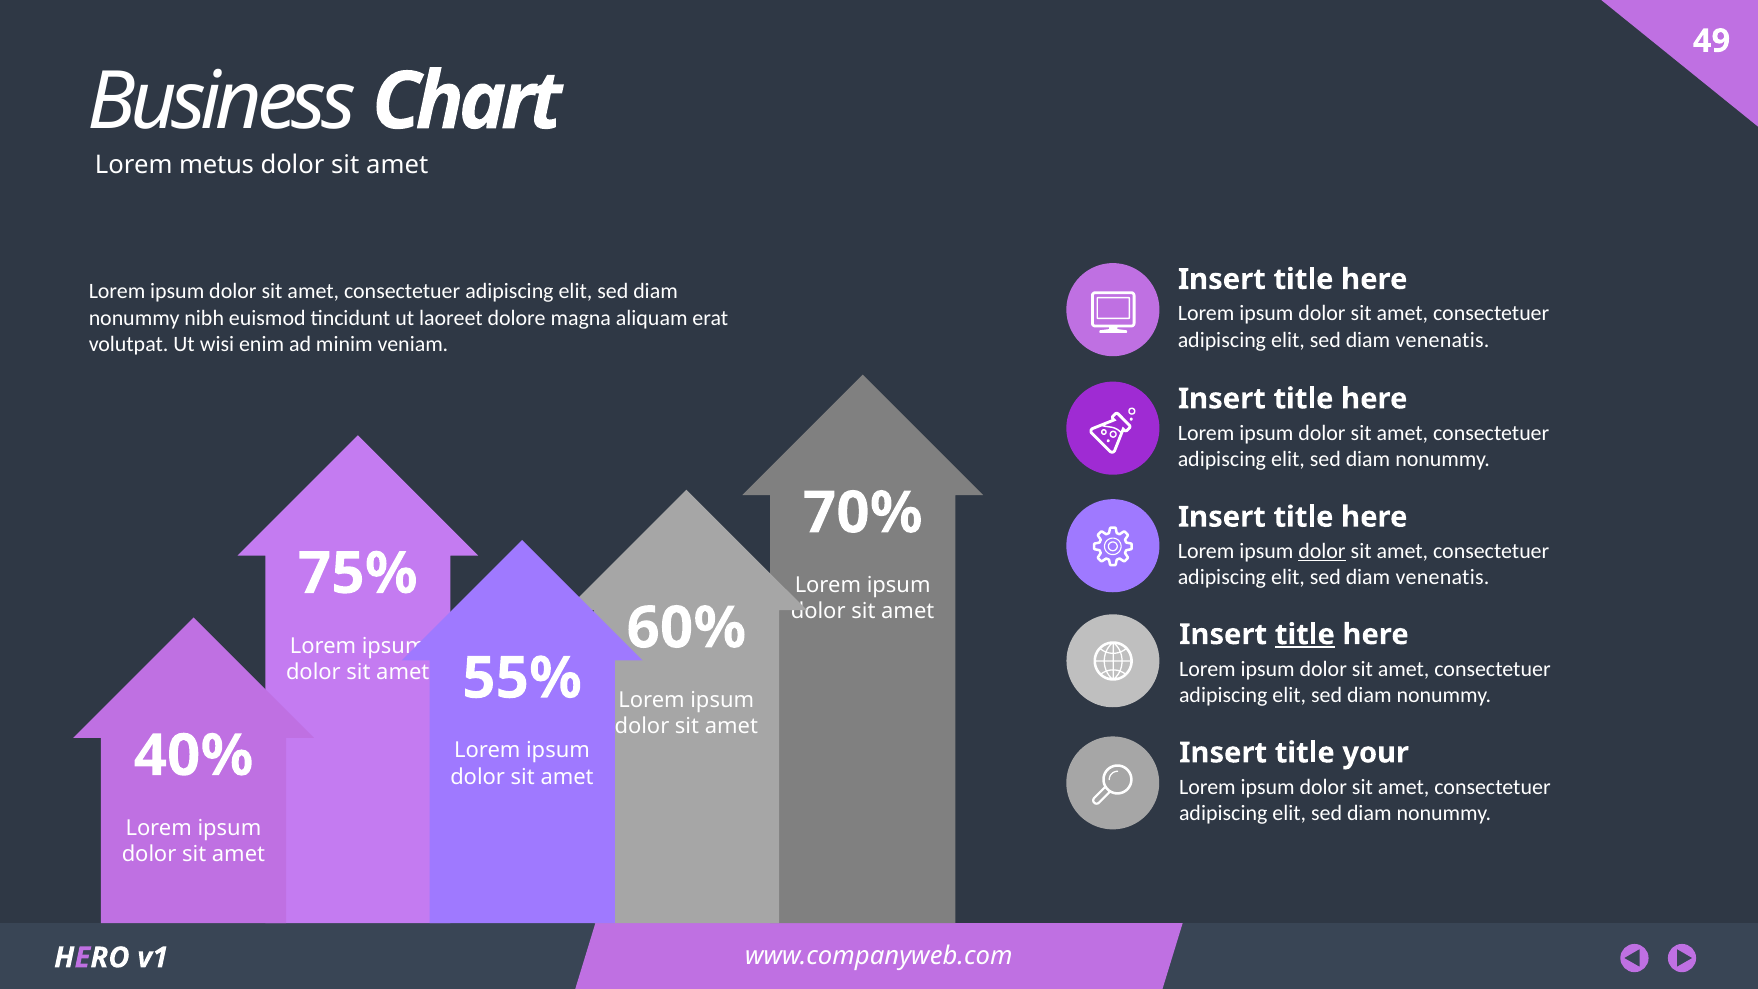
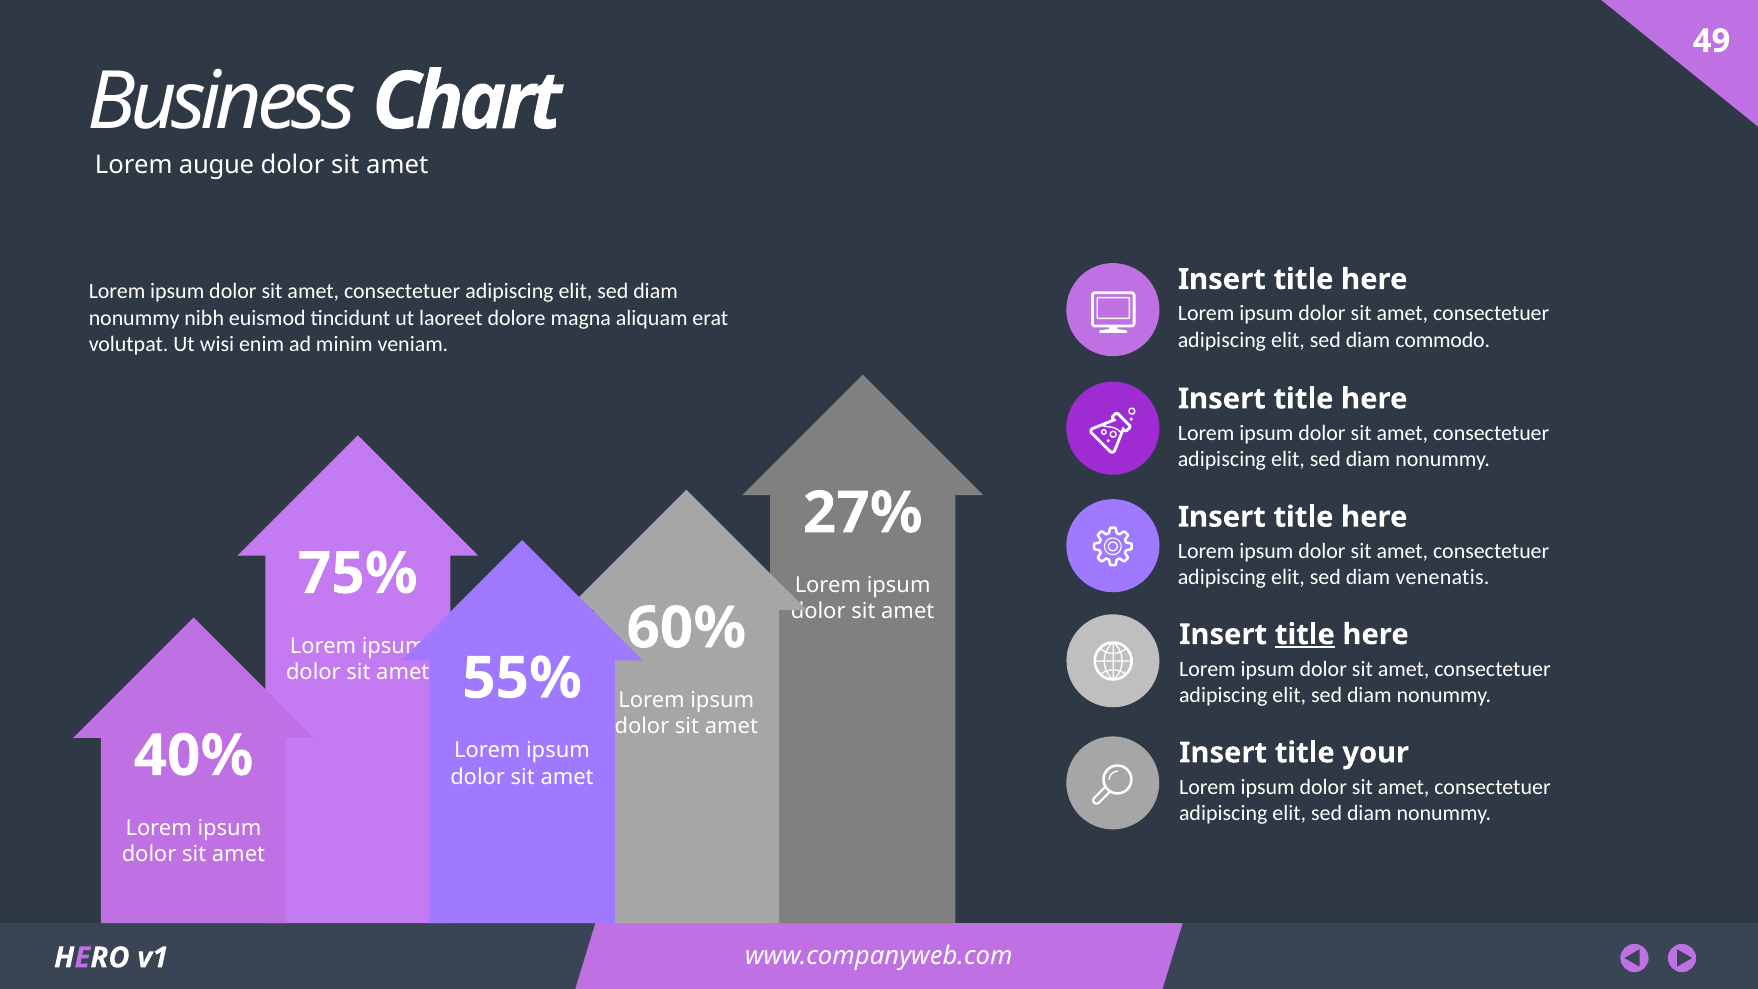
metus: metus -> augue (217, 165)
venenatis: venenatis -> commodo (1443, 340)
70%: 70% -> 27% (863, 513)
dolor underline: present -> none (1322, 551)
